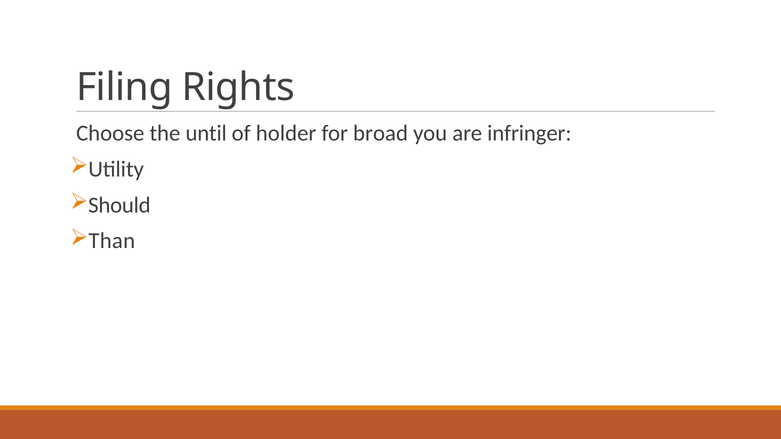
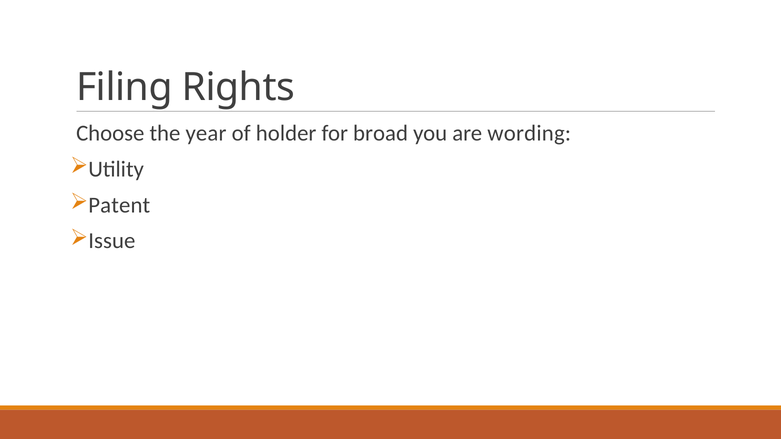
until: until -> year (206, 133)
infringer: infringer -> wording (529, 133)
Should: Should -> Patent (119, 205)
Than: Than -> Issue (112, 241)
